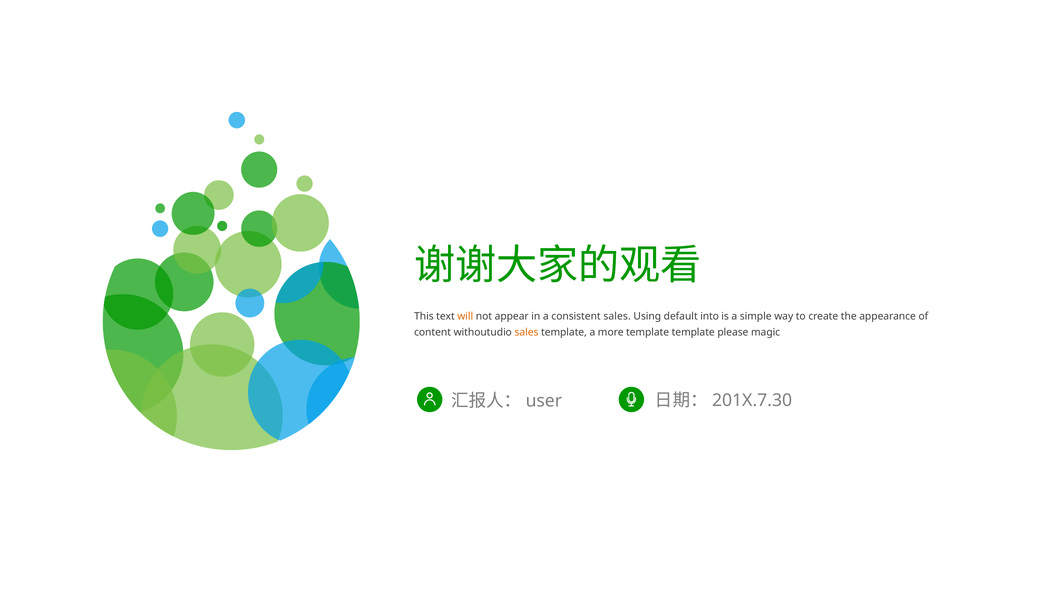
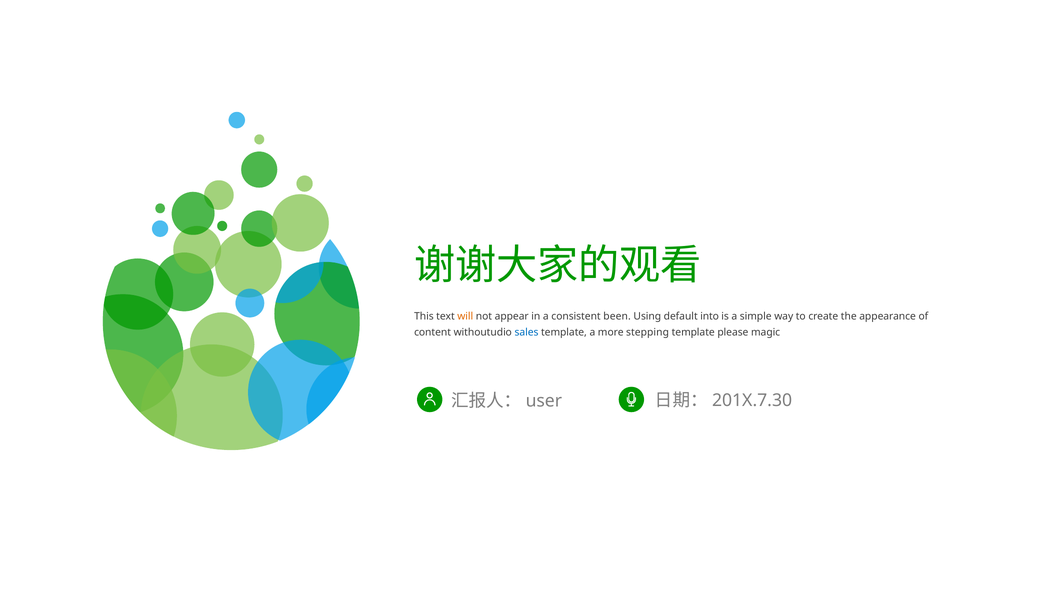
consistent sales: sales -> been (617, 316)
sales colour: orange -> blue (527, 332)
more template: template -> stepping (648, 332)
